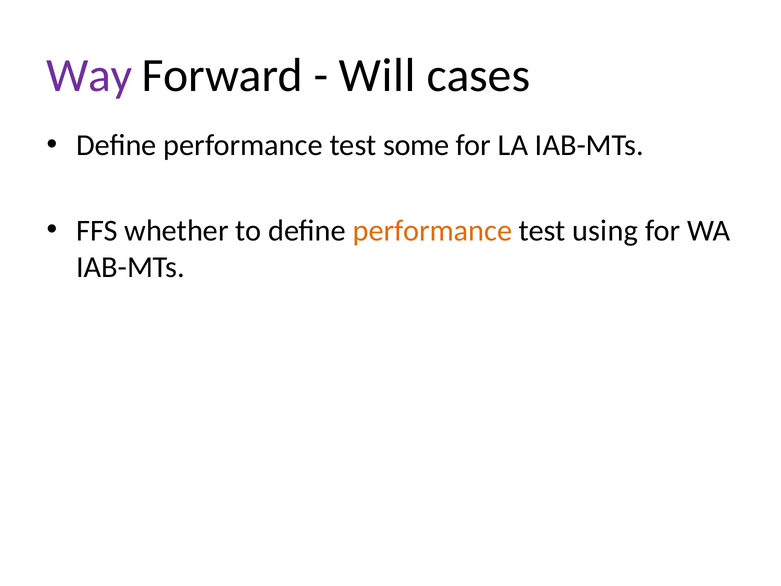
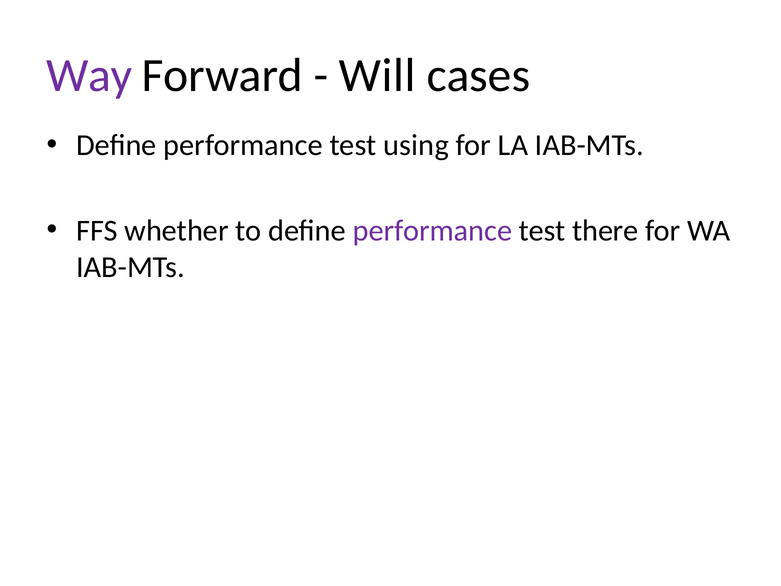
some: some -> using (416, 145)
performance colour: orange -> purple (432, 230)
using: using -> there (605, 230)
